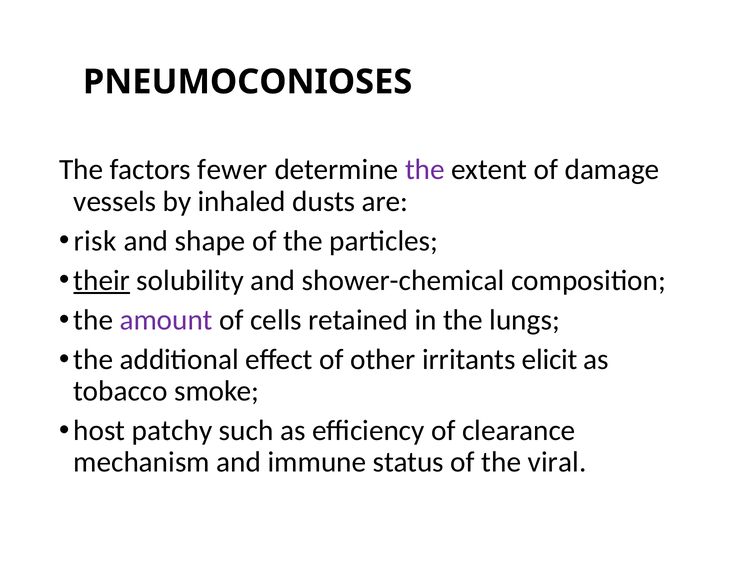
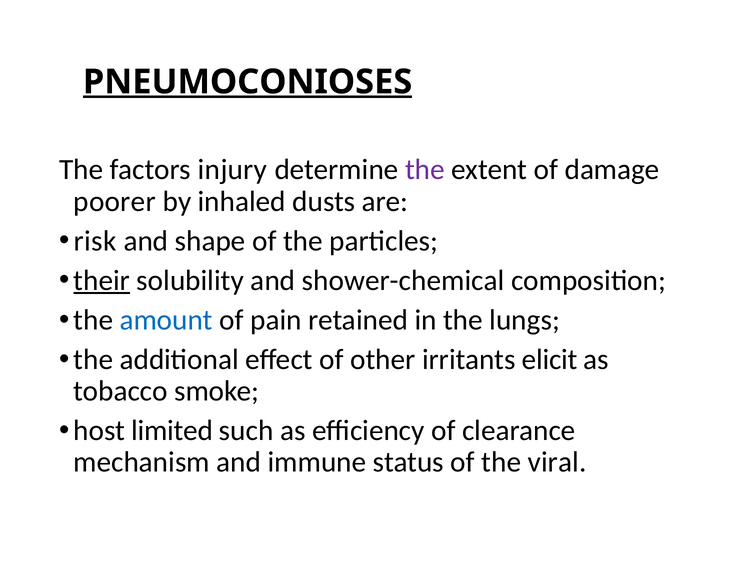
PNEUMOCONIOSES underline: none -> present (248, 82)
fewer: fewer -> injury (233, 170)
vessels: vessels -> poorer (115, 201)
amount colour: purple -> blue (166, 320)
cells: cells -> pain (276, 320)
patchy: patchy -> limited (172, 430)
